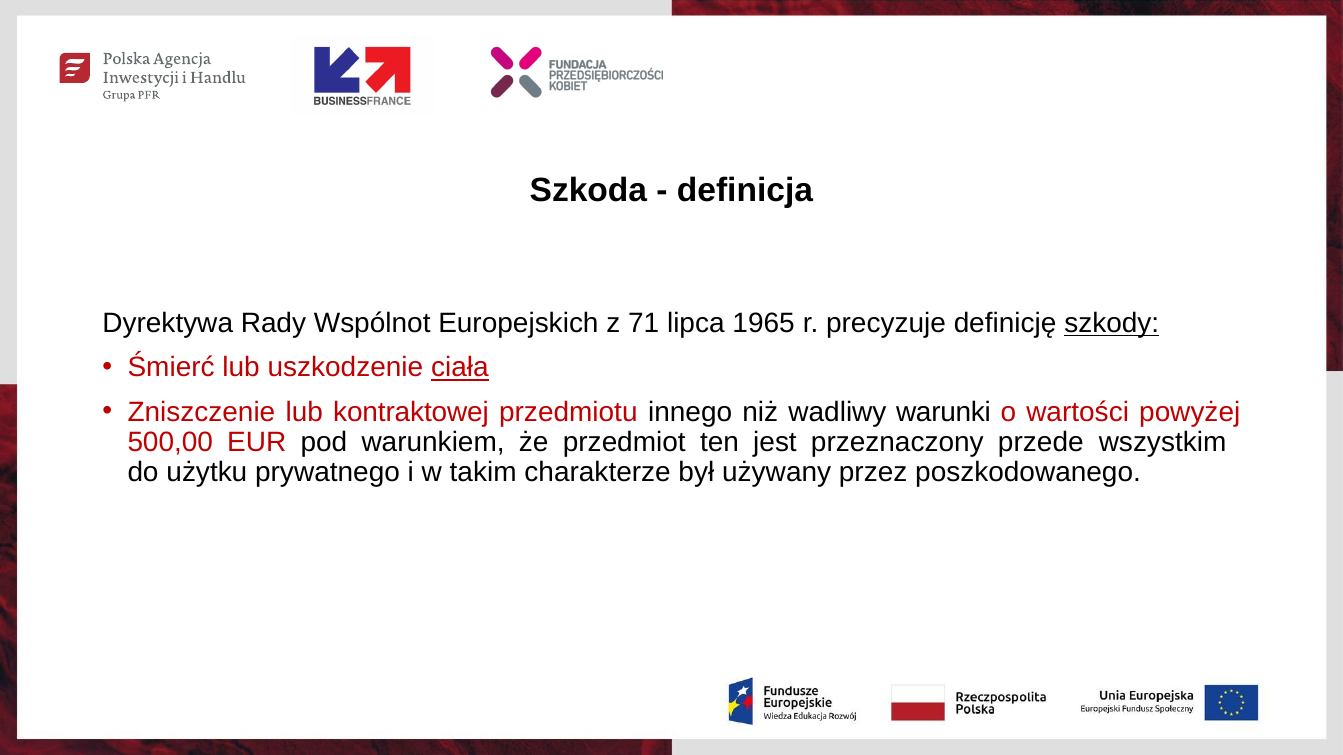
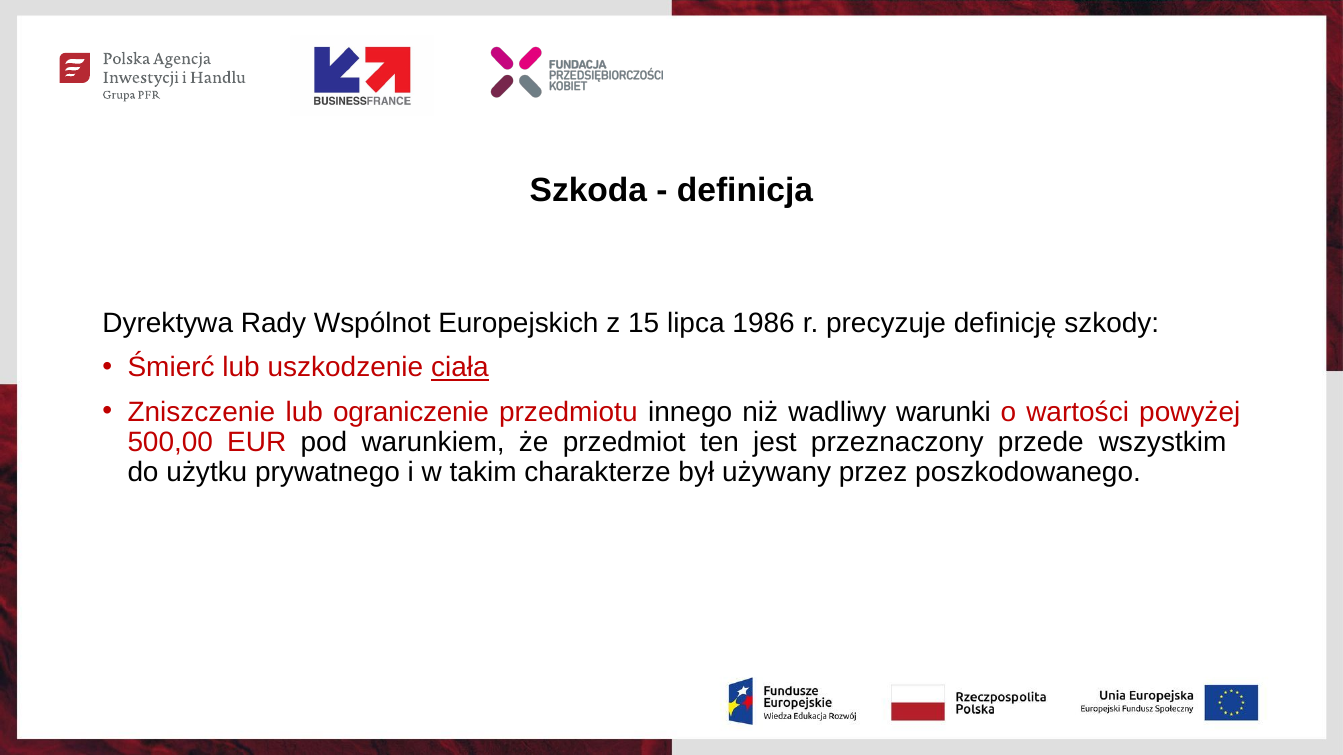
71: 71 -> 15 (644, 324)
1965: 1965 -> 1986 (764, 324)
szkody underline: present -> none (1112, 324)
kontraktowej: kontraktowej -> ograniczenie (411, 412)
